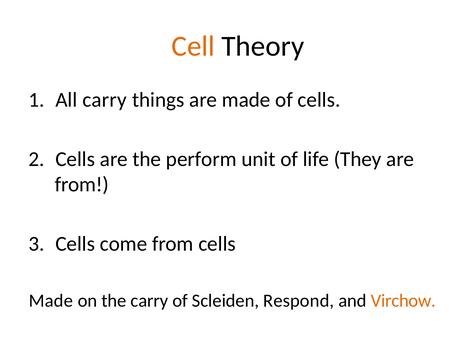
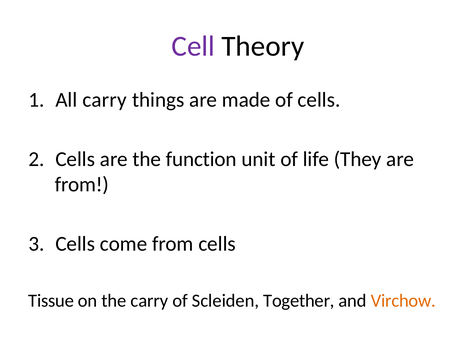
Cell colour: orange -> purple (193, 46)
perform: perform -> function (201, 159)
Made: Made -> Tissue (51, 301)
Respond: Respond -> Together (299, 301)
